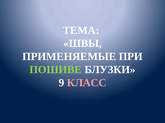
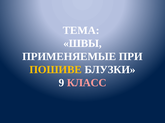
ПОШИВЕ colour: light green -> yellow (56, 70)
